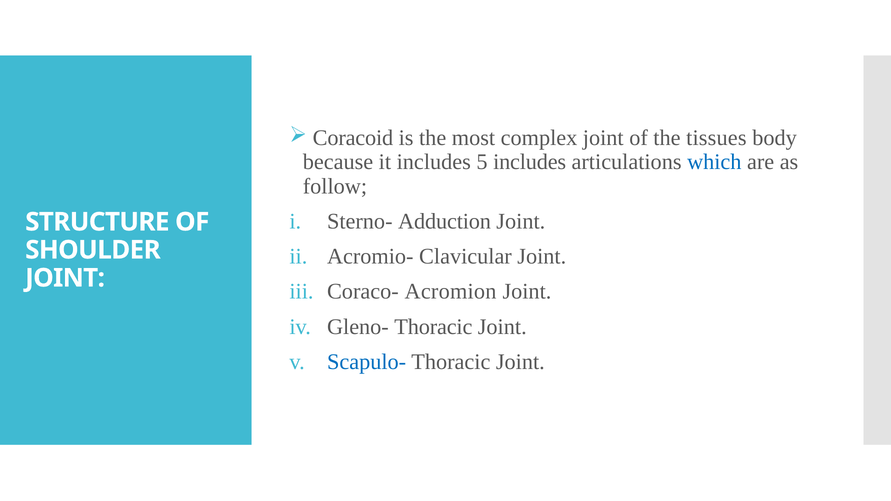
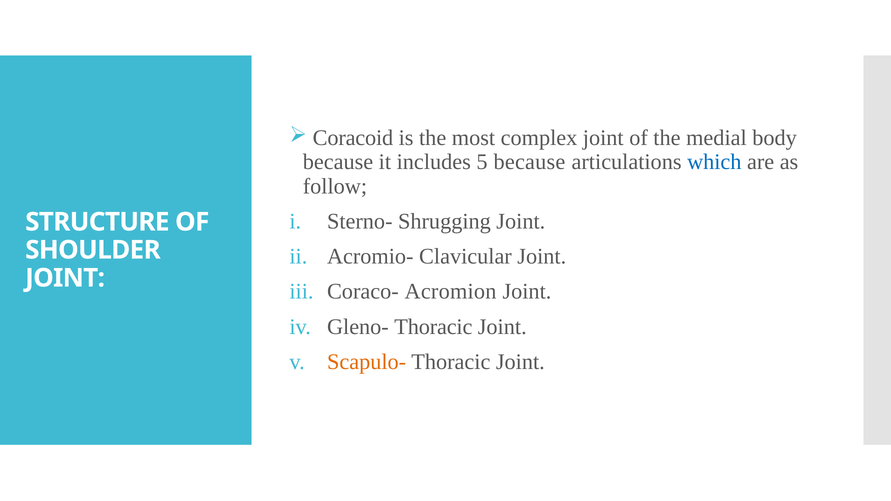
tissues: tissues -> medial (716, 138)
5 includes: includes -> because (529, 162)
Adduction: Adduction -> Shrugging (444, 221)
Scapulo- colour: blue -> orange (367, 362)
